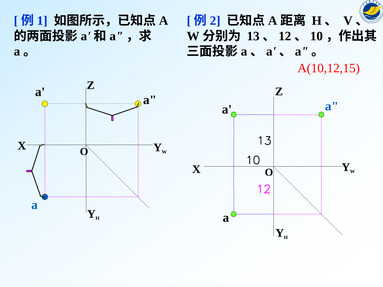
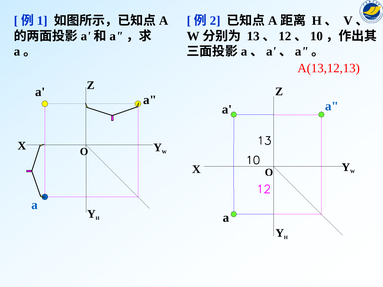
A(10,12,15: A(10,12,15 -> A(13,12,13 (329, 68)
